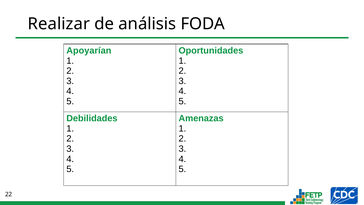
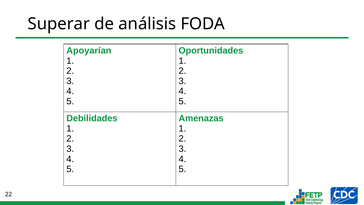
Realizar: Realizar -> Superar (59, 24)
